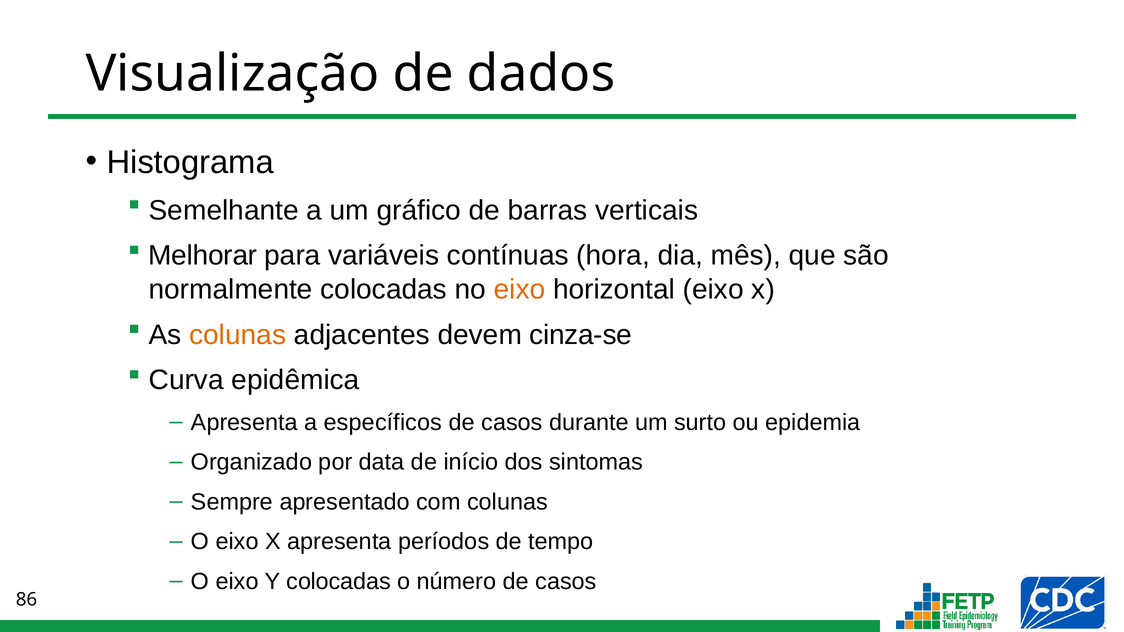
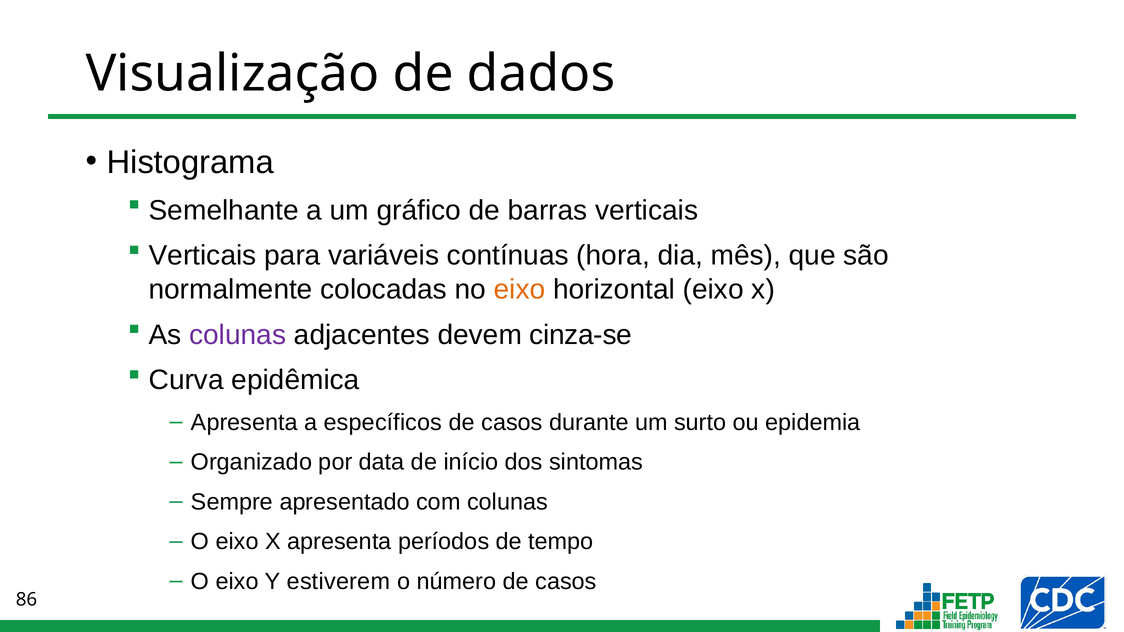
Melhorar: Melhorar -> Verticais (203, 256)
colunas colour: orange -> purple (238, 335)
Y colocadas: colocadas -> estiverem (338, 582)
